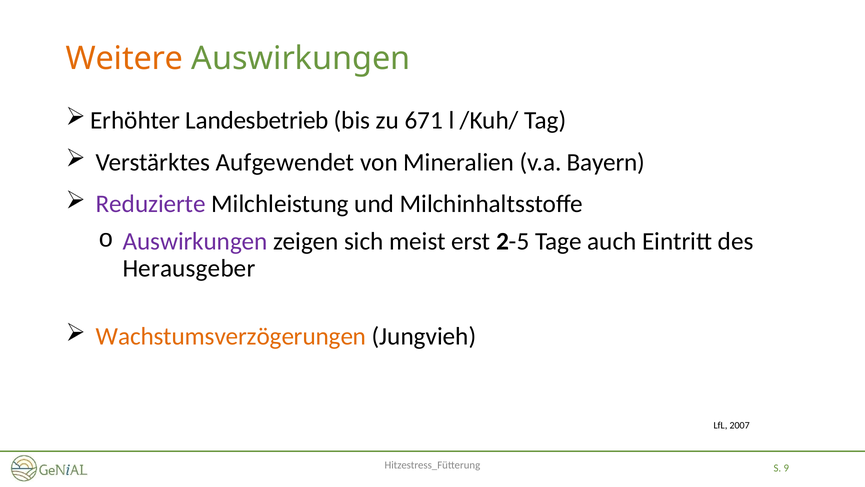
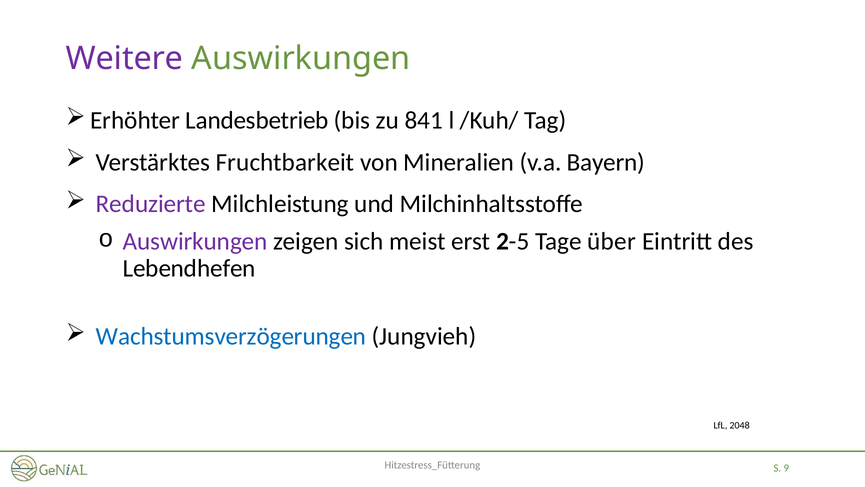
Weitere colour: orange -> purple (124, 58)
671: 671 -> 841 (424, 120)
Aufgewendet: Aufgewendet -> Fruchtbarkeit (285, 162)
auch: auch -> über (612, 241)
Herausgeber: Herausgeber -> Lebendhefen (189, 268)
Wachstumsverzögerungen colour: orange -> blue (231, 336)
2007: 2007 -> 2048 (740, 425)
